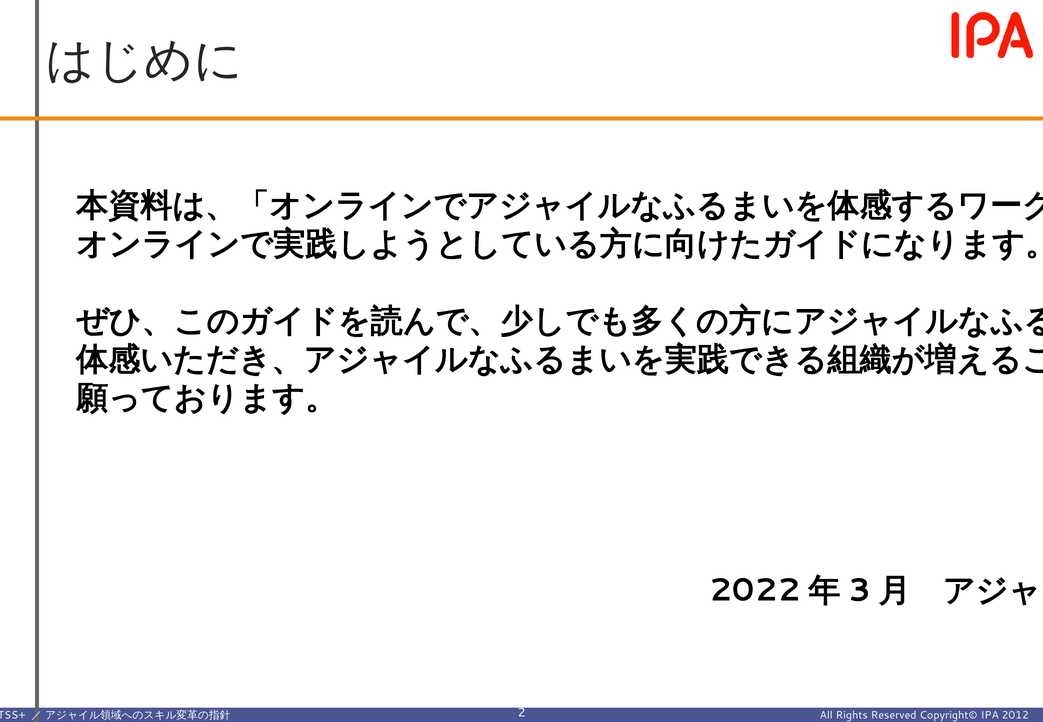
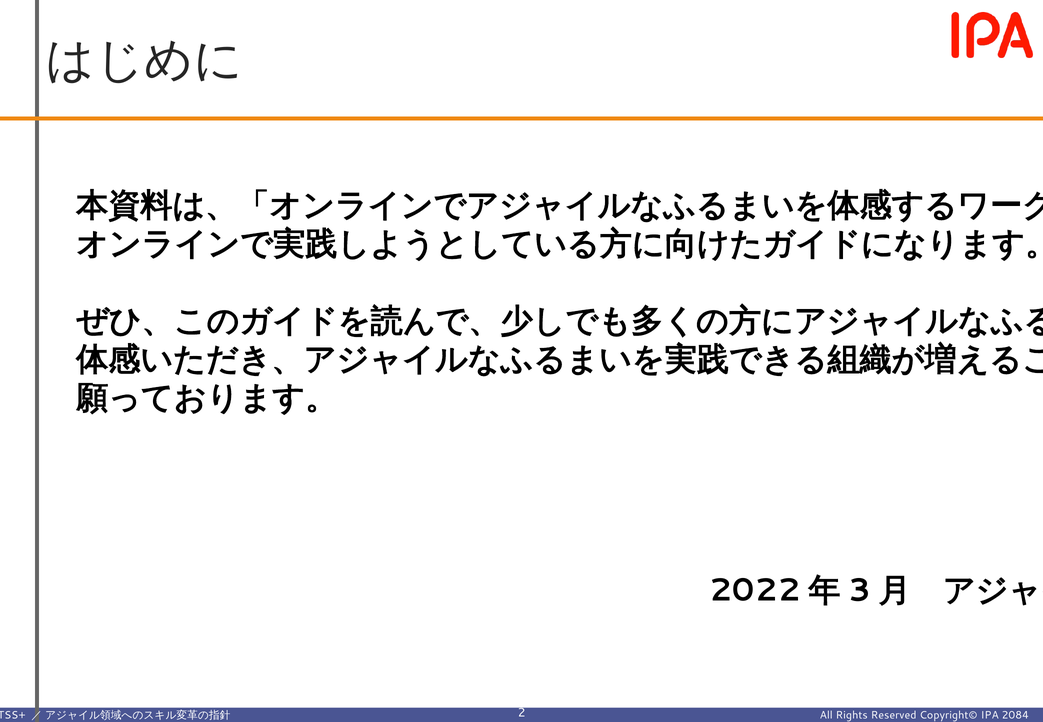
2012: 2012 -> 2084 (1015, 715)
